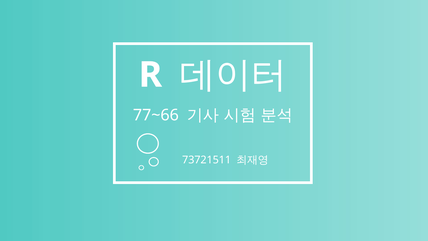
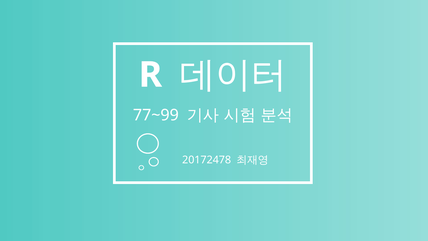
77~66: 77~66 -> 77~99 (156, 115)
73721511: 73721511 -> 20172478 (207, 160)
